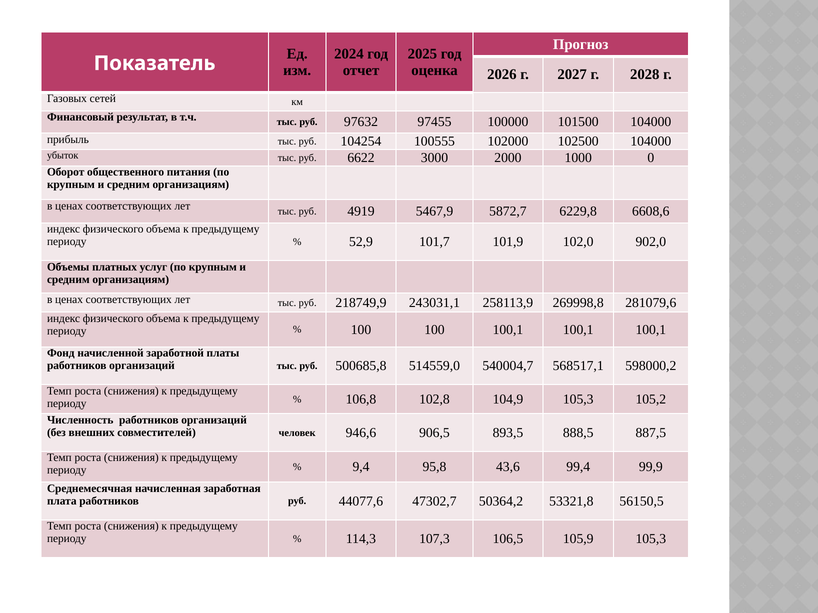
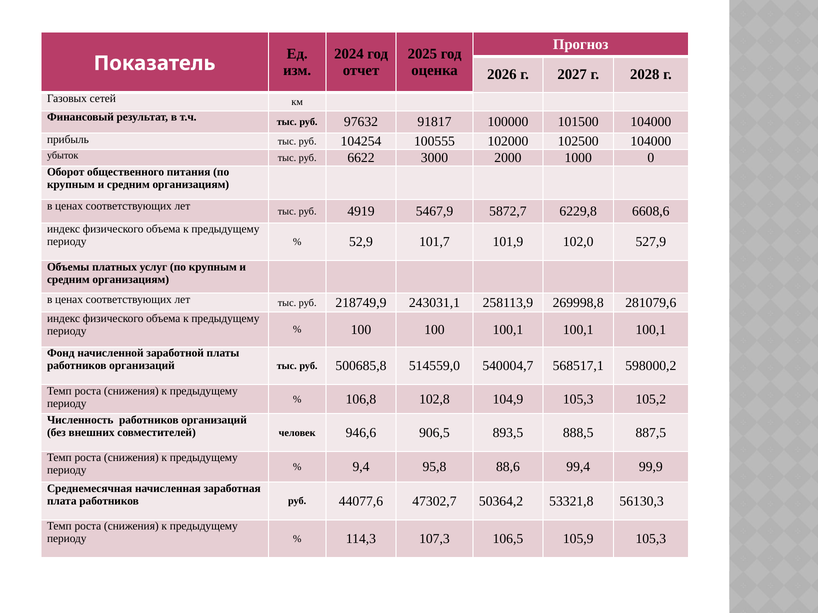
97455: 97455 -> 91817 (434, 122)
902,0: 902,0 -> 527,9 (651, 242)
43,6: 43,6 -> 88,6 (508, 467)
56150,5: 56150,5 -> 56130,3 (642, 502)
